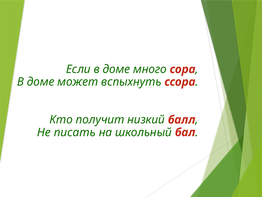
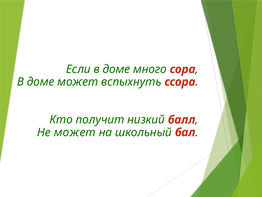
Не писать: писать -> может (75, 132)
